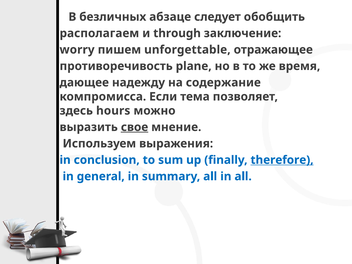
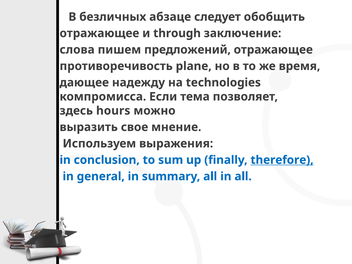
располагаем: располагаем -> отражающее (99, 33)
worry: worry -> слова (77, 50)
unforgettable: unforgettable -> предложений (187, 50)
содержание: содержание -> technologies (223, 83)
свое underline: present -> none (135, 127)
